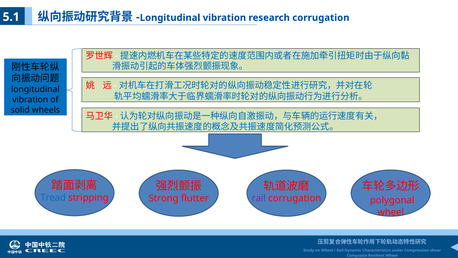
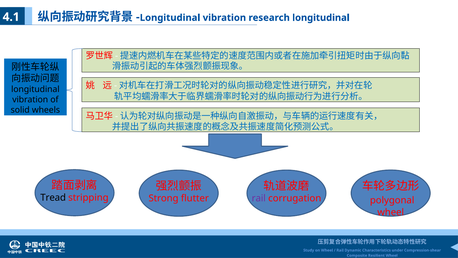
5.1: 5.1 -> 4.1 (11, 17)
research corrugation: corrugation -> longitudinal (321, 18)
Tread colour: blue -> black (53, 197)
